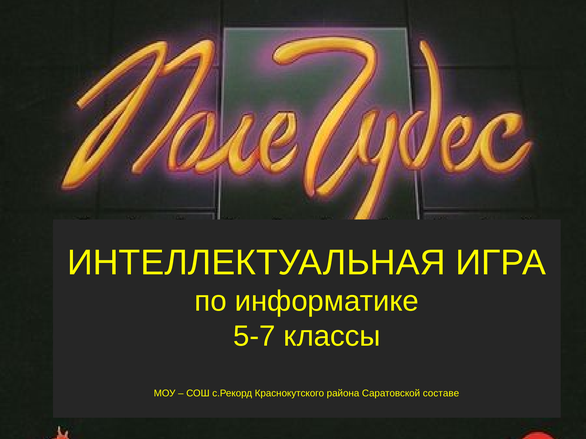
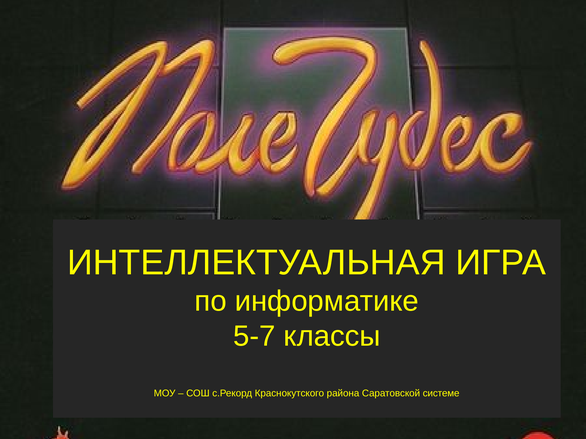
составе: составе -> системе (441, 394)
